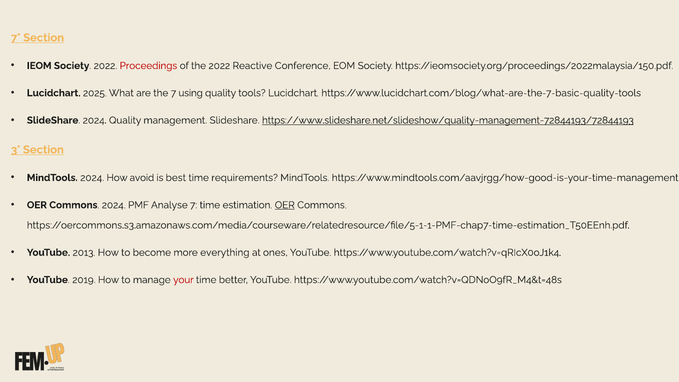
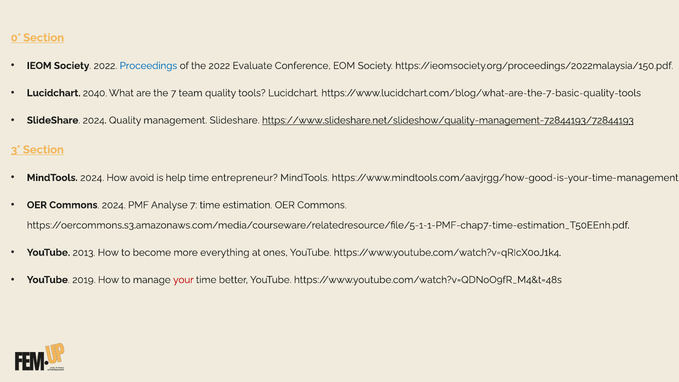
7°: 7° -> 0° (16, 38)
Proceedings colour: red -> blue (148, 66)
Reactive: Reactive -> Evaluate (252, 66)
2025: 2025 -> 2040 (95, 93)
using: using -> team (191, 93)
best: best -> help (176, 178)
requirements: requirements -> entrepreneur (245, 178)
OER underline: present -> none (285, 205)
